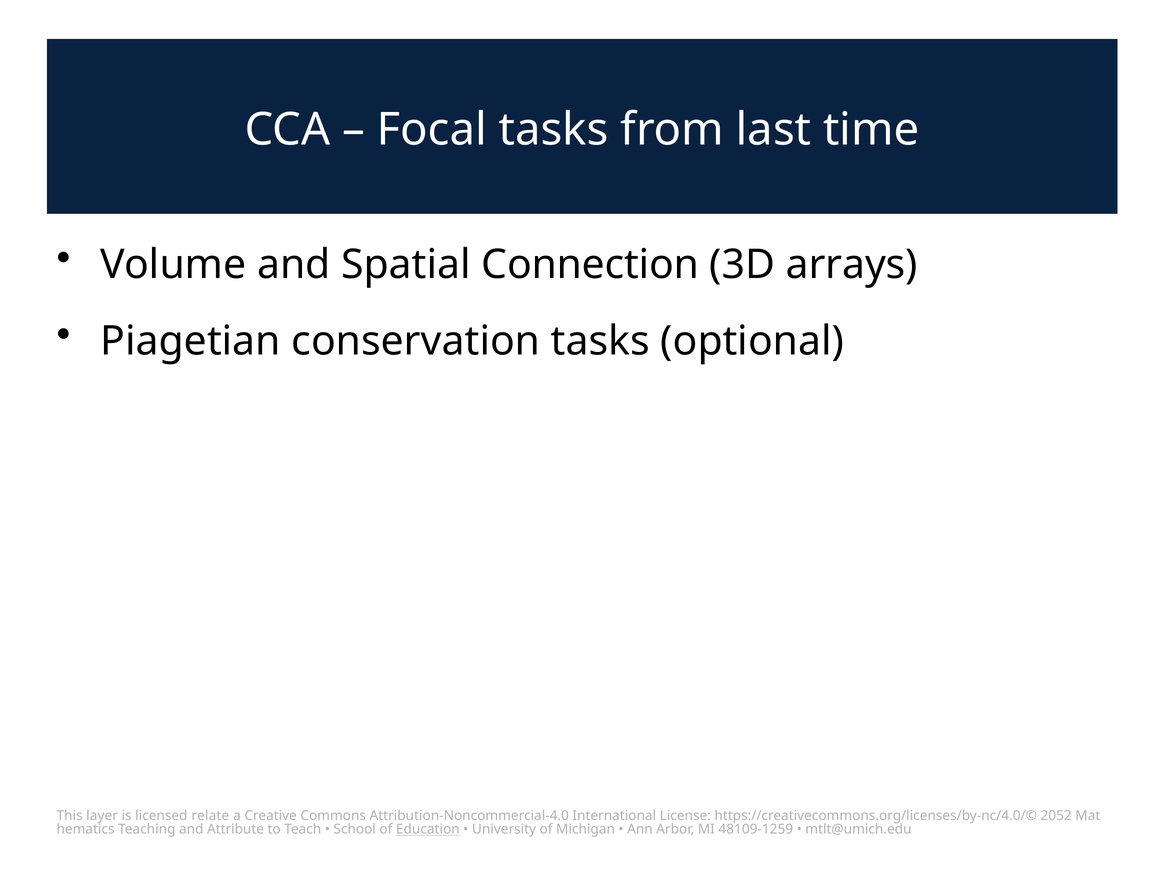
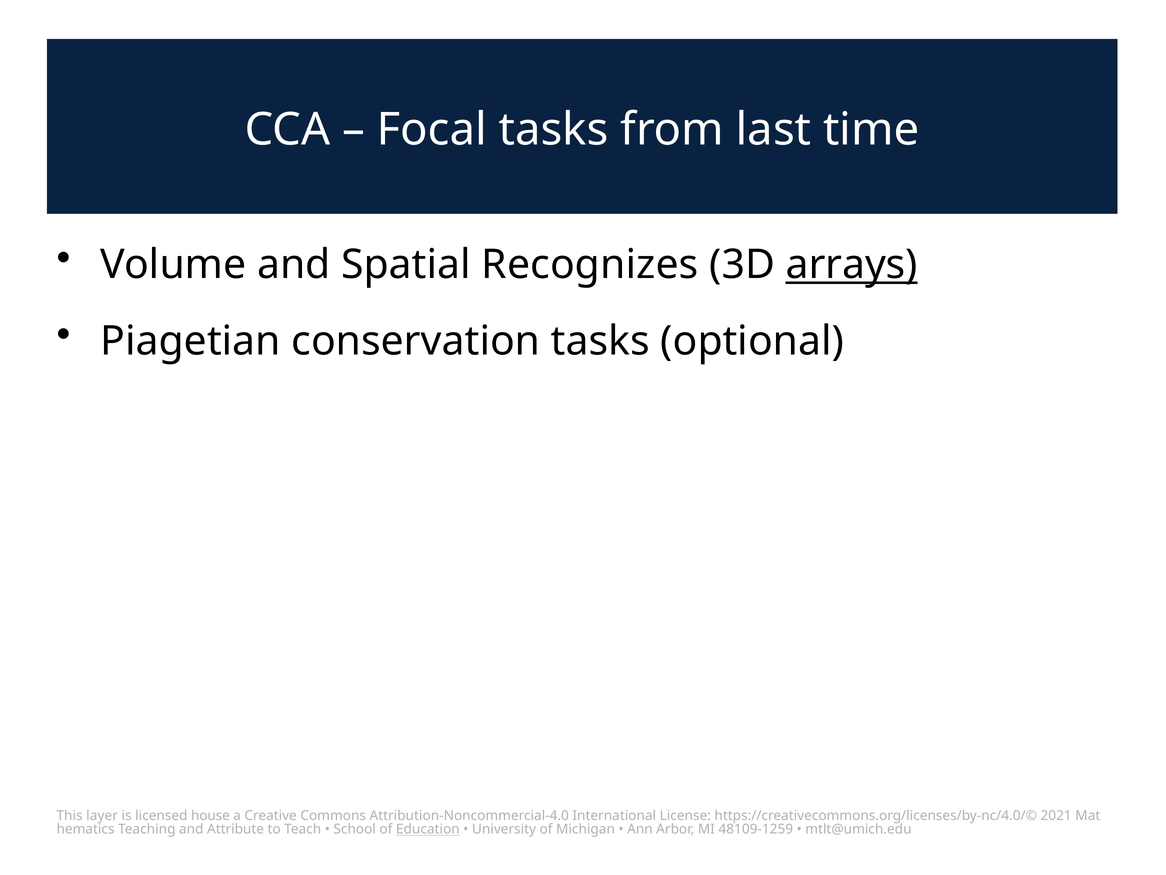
Connection: Connection -> Recognizes (590, 265)
arrays underline: none -> present (852, 265)
relate: relate -> house (210, 816)
2052: 2052 -> 2021 (1056, 816)
